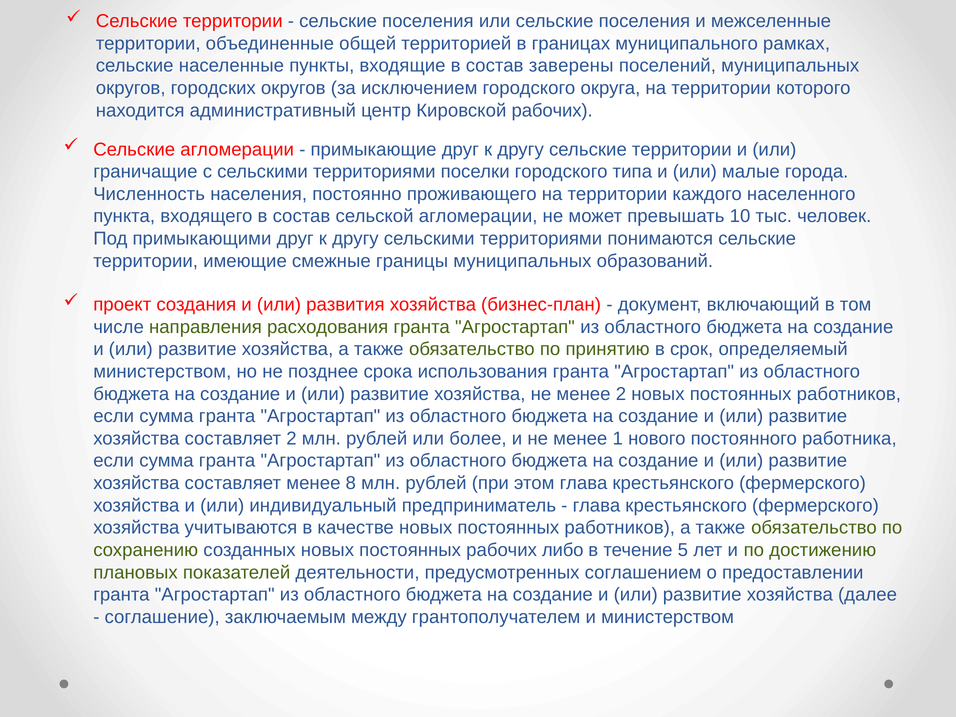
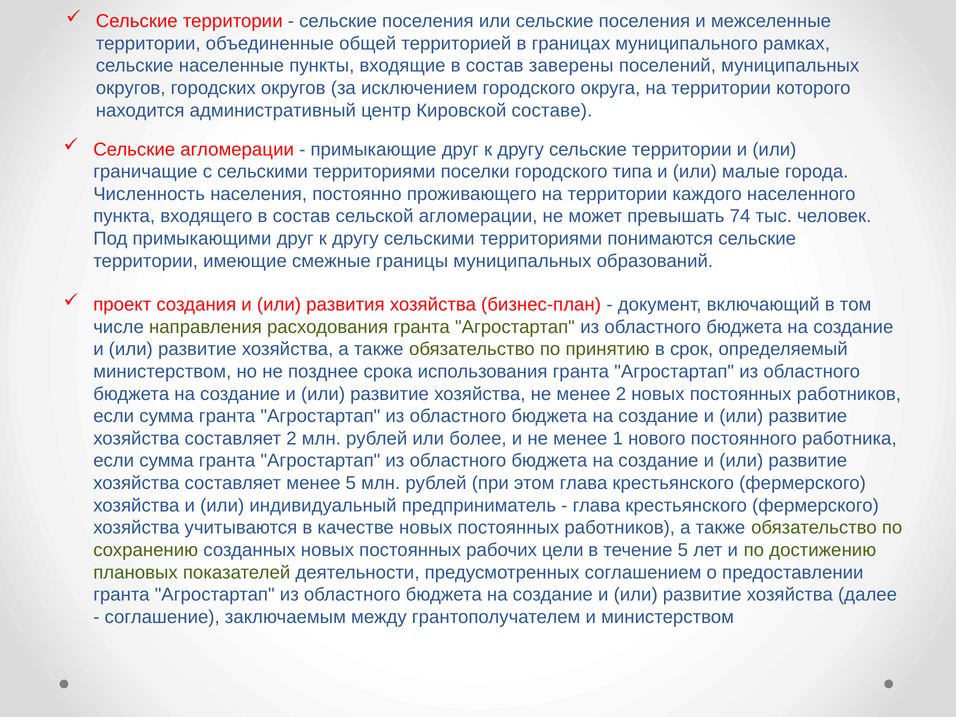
Кировской рабочих: рабочих -> составе (552, 110)
10: 10 -> 74 (740, 216)
менее 8: 8 -> 5 (351, 483)
либо: либо -> цели (563, 550)
